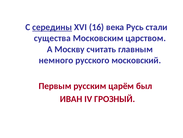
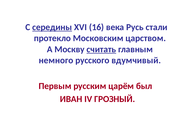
существа: существа -> протекло (52, 38)
считать underline: none -> present (101, 49)
московский: московский -> вдумчивый (136, 60)
